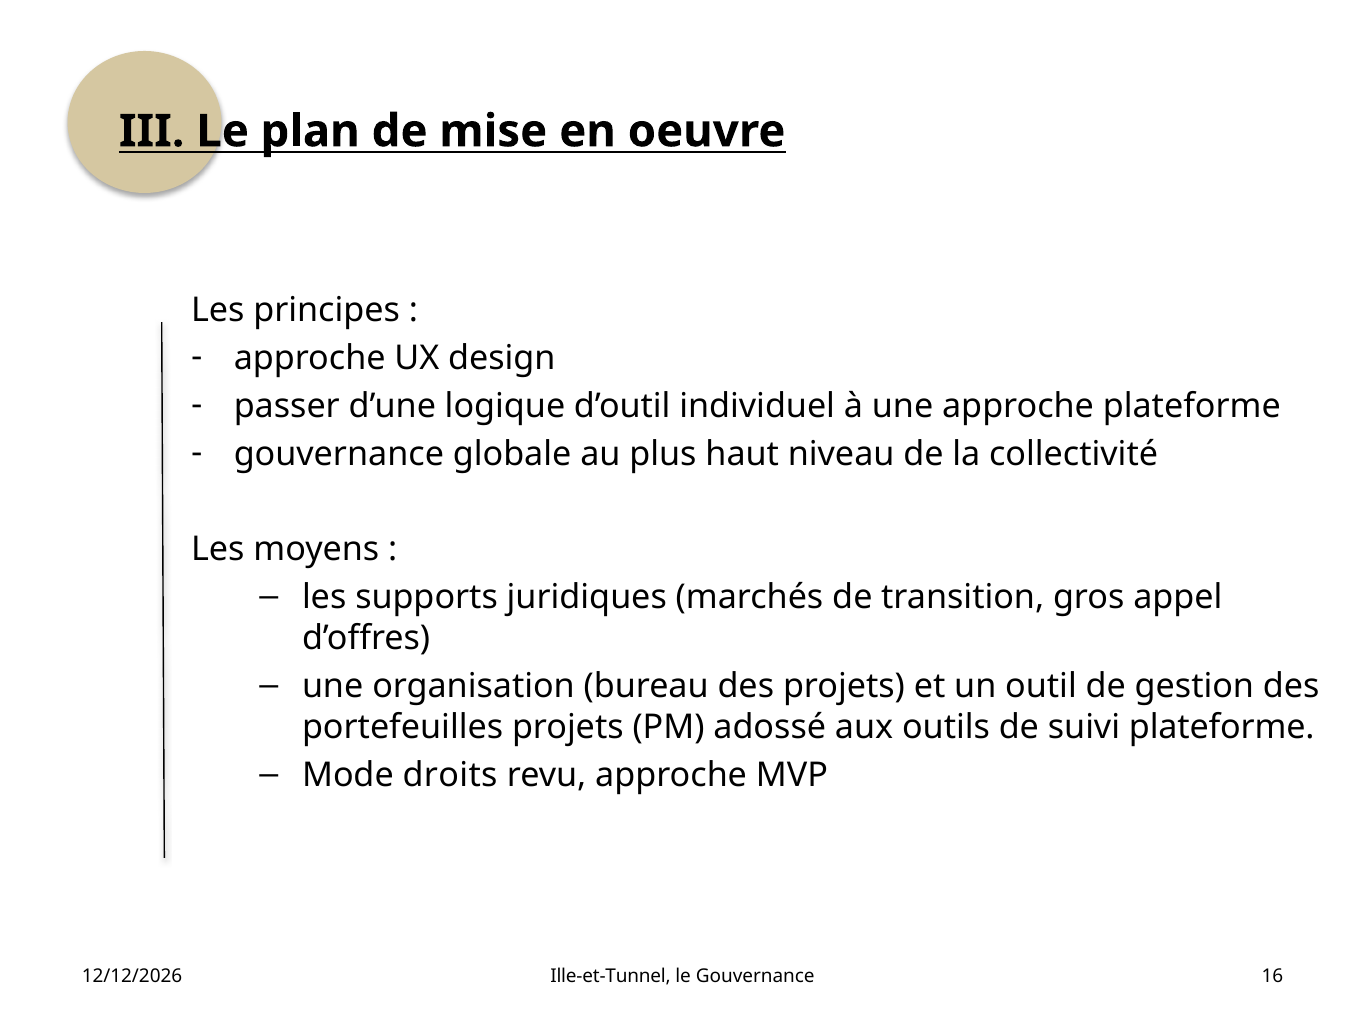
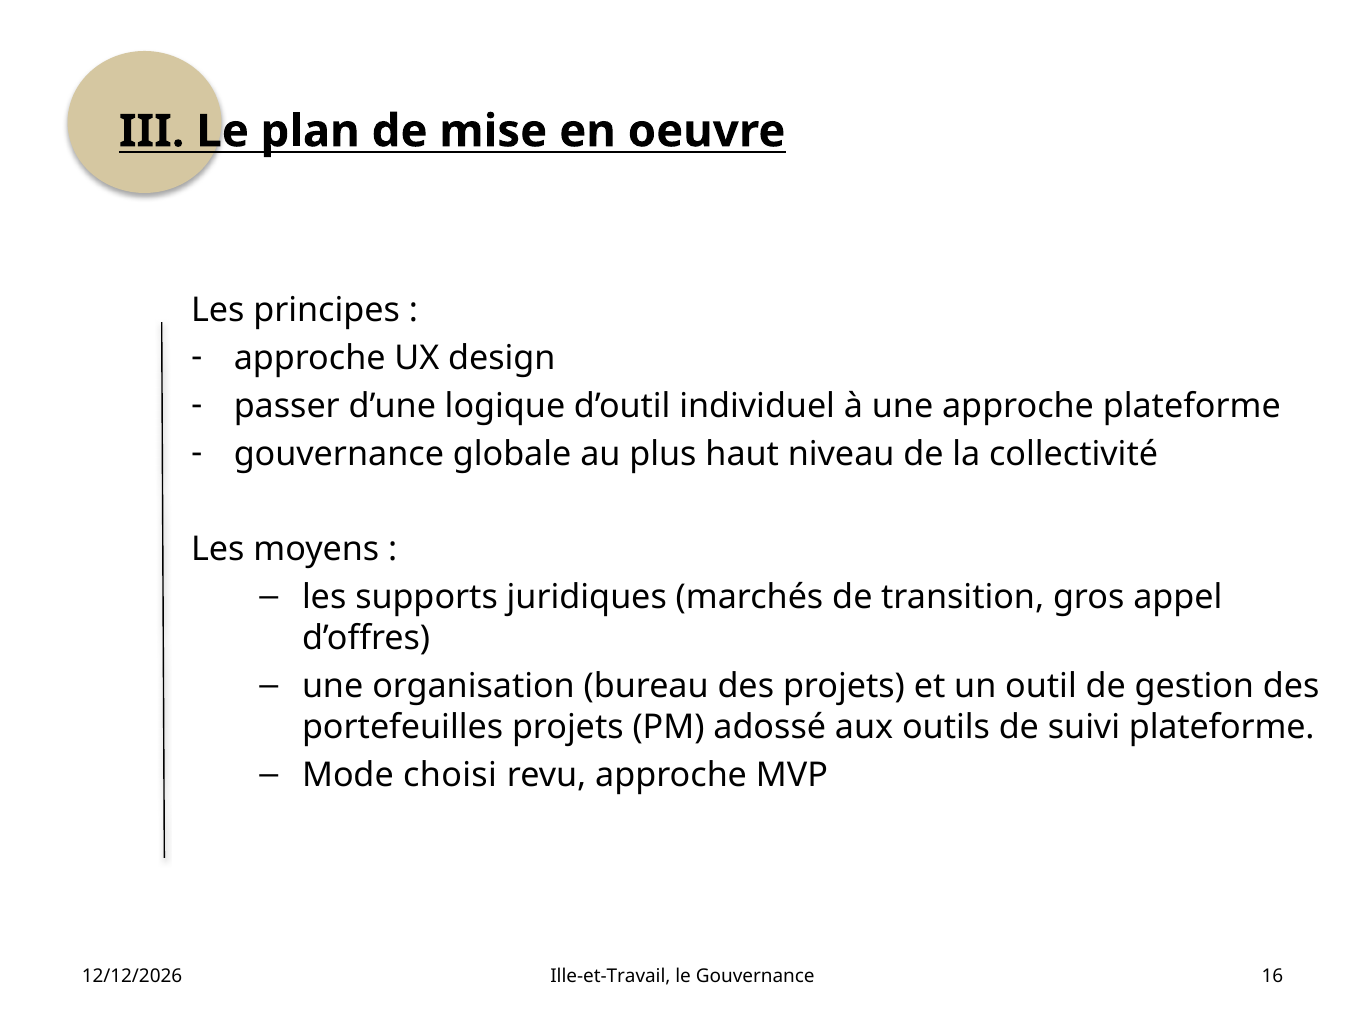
droits: droits -> choisi (450, 775)
Ille-et-Tunnel: Ille-et-Tunnel -> Ille-et-Travail (610, 976)
